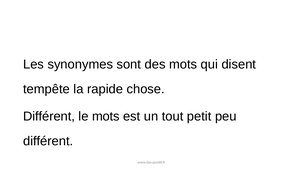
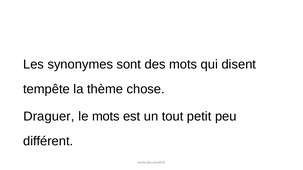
rapide: rapide -> thème (105, 89)
Différent: Différent -> Draguer (49, 117)
